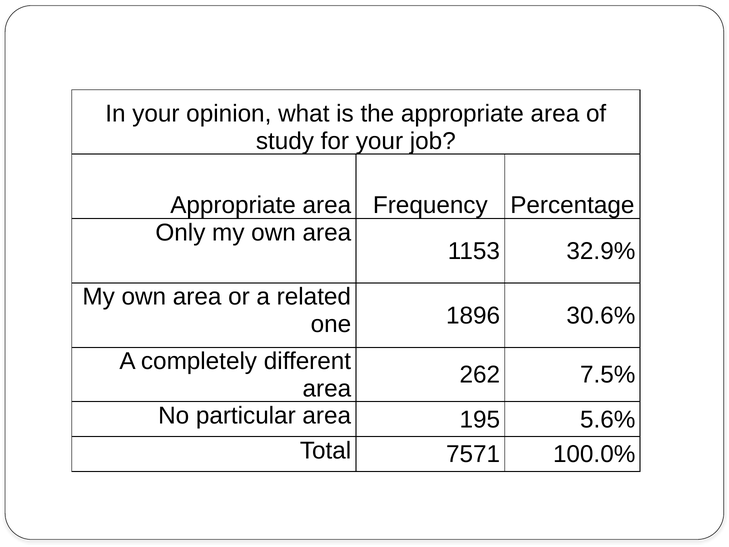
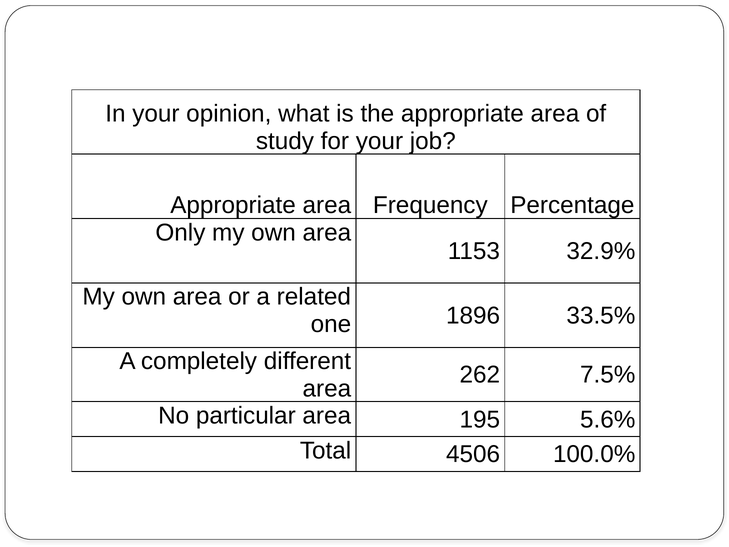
30.6%: 30.6% -> 33.5% (601, 315)
7571: 7571 -> 4506 (473, 454)
